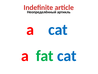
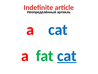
cat underline: none -> present (67, 55)
